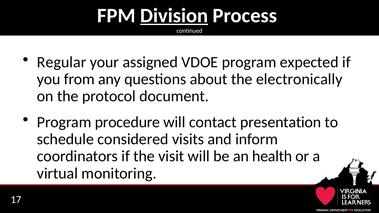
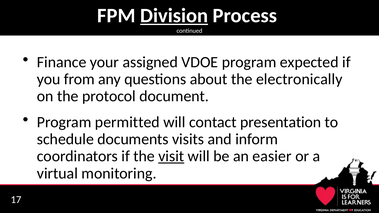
Regular: Regular -> Finance (62, 62)
procedure: procedure -> permitted (127, 122)
considered: considered -> documents (133, 139)
visit underline: none -> present (171, 156)
health: health -> easier (272, 156)
